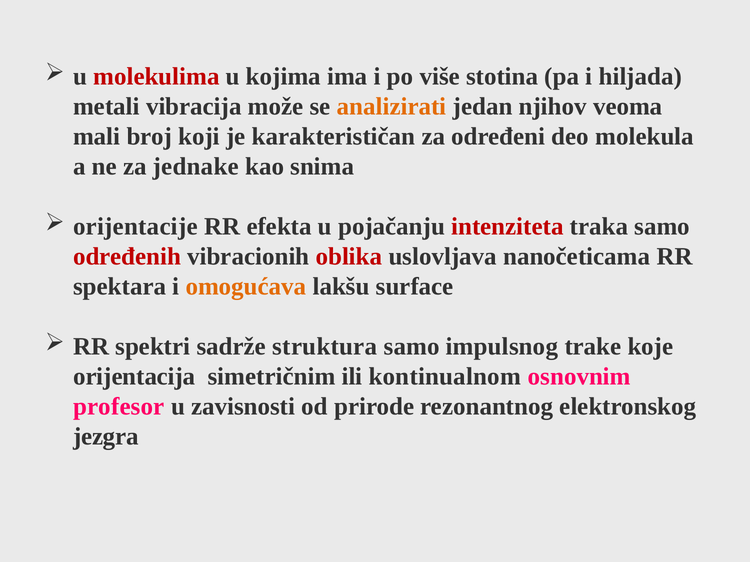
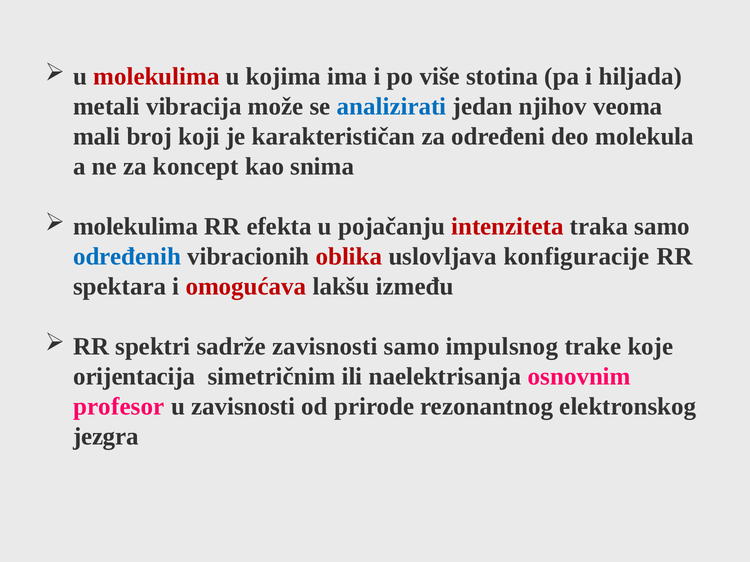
analizirati colour: orange -> blue (392, 107)
jednake: jednake -> koncept (196, 167)
orijentacije: orijentacije -> molekulima (136, 227)
određenih colour: red -> blue (127, 257)
nanočeticama: nanočeticama -> konfiguracije (577, 257)
omogućava colour: orange -> red (246, 287)
surface: surface -> između (415, 287)
sadrže struktura: struktura -> zavisnosti (325, 347)
kontinualnom: kontinualnom -> naelektrisanja (445, 377)
